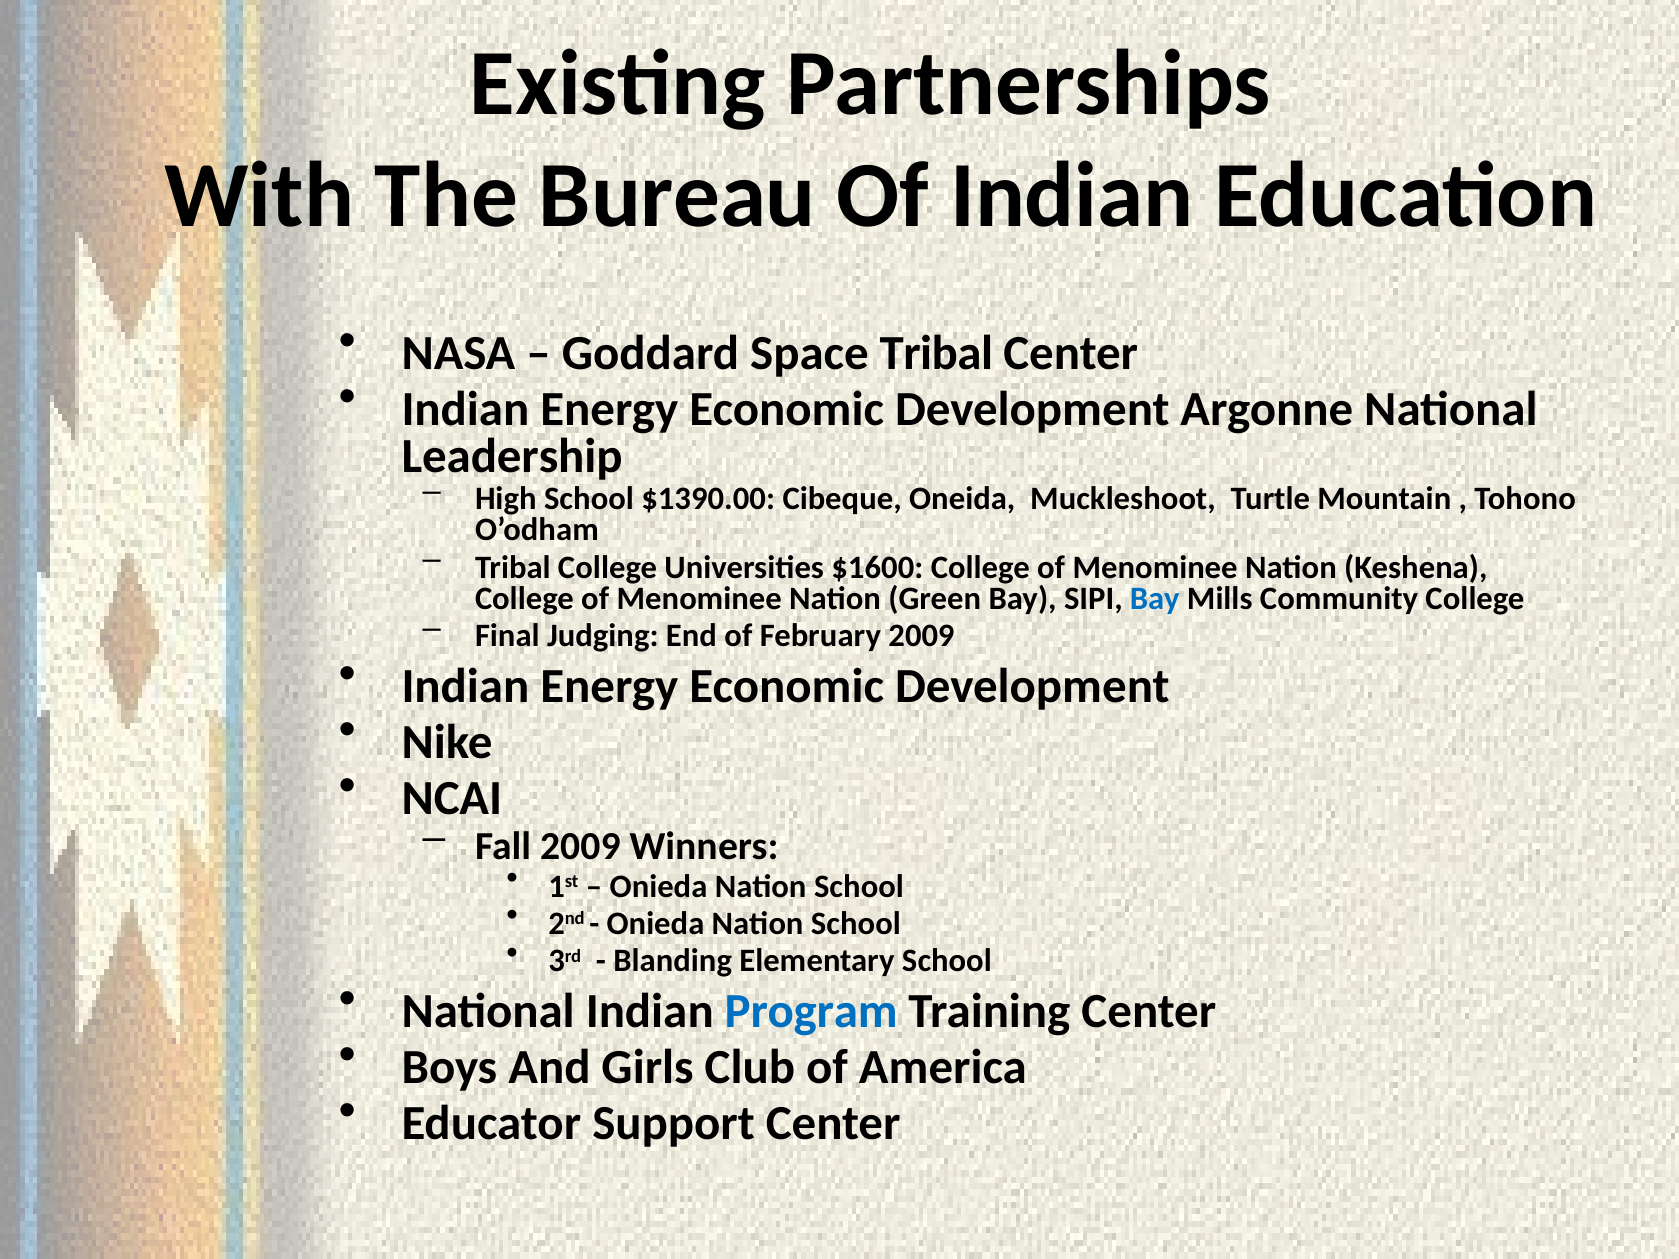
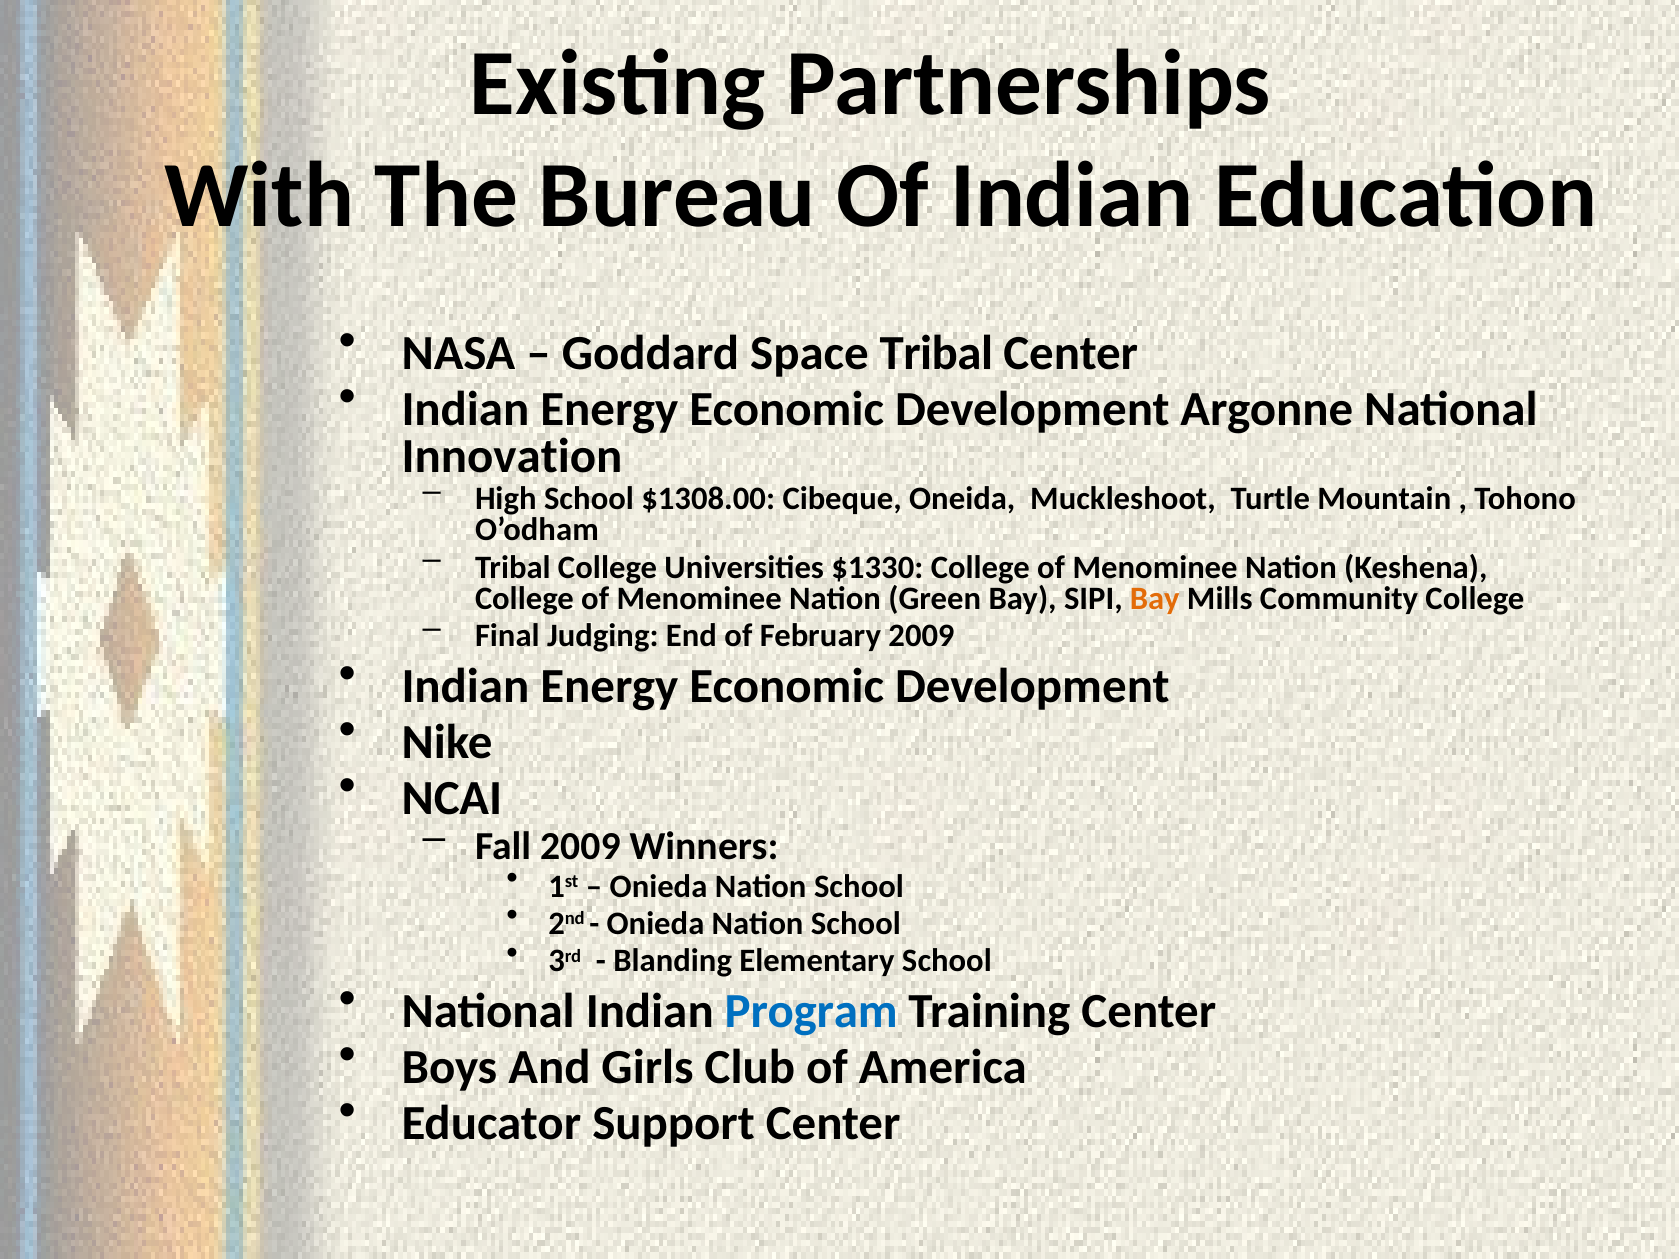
Leadership: Leadership -> Innovation (512, 456)
$1390.00: $1390.00 -> $1308.00 (708, 499)
$1600: $1600 -> $1330 (877, 567)
Bay colour: blue -> orange (1155, 599)
